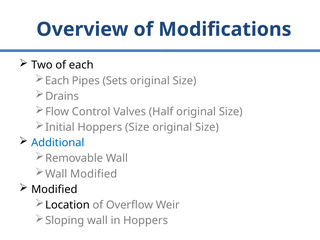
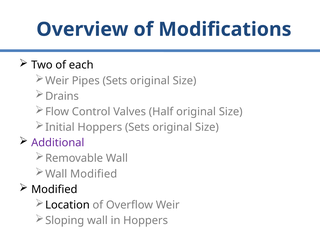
Each: Each -> Weir (57, 81)
Hoppers Size: Size -> Sets (137, 127)
Additional colour: blue -> purple (58, 143)
